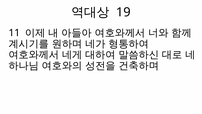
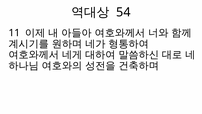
19: 19 -> 54 (123, 12)
